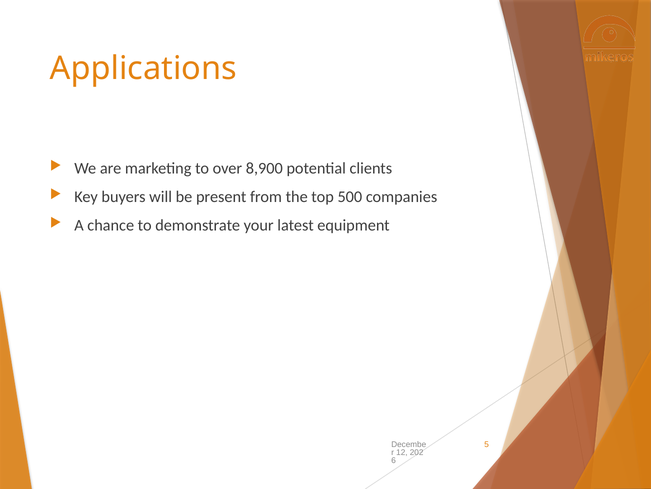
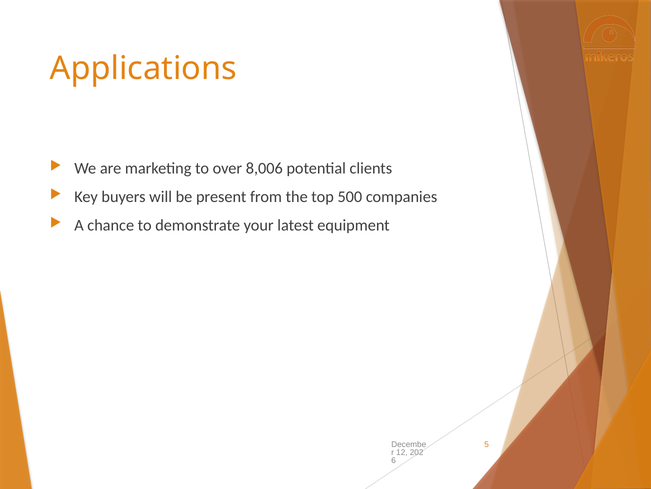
8,900: 8,900 -> 8,006 (264, 168)
